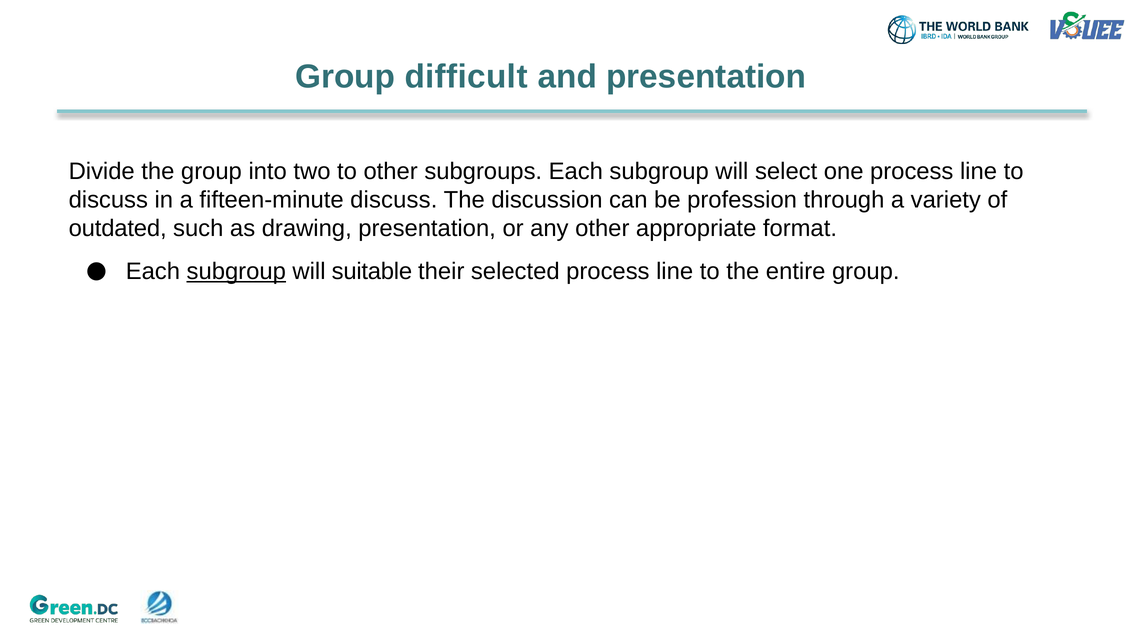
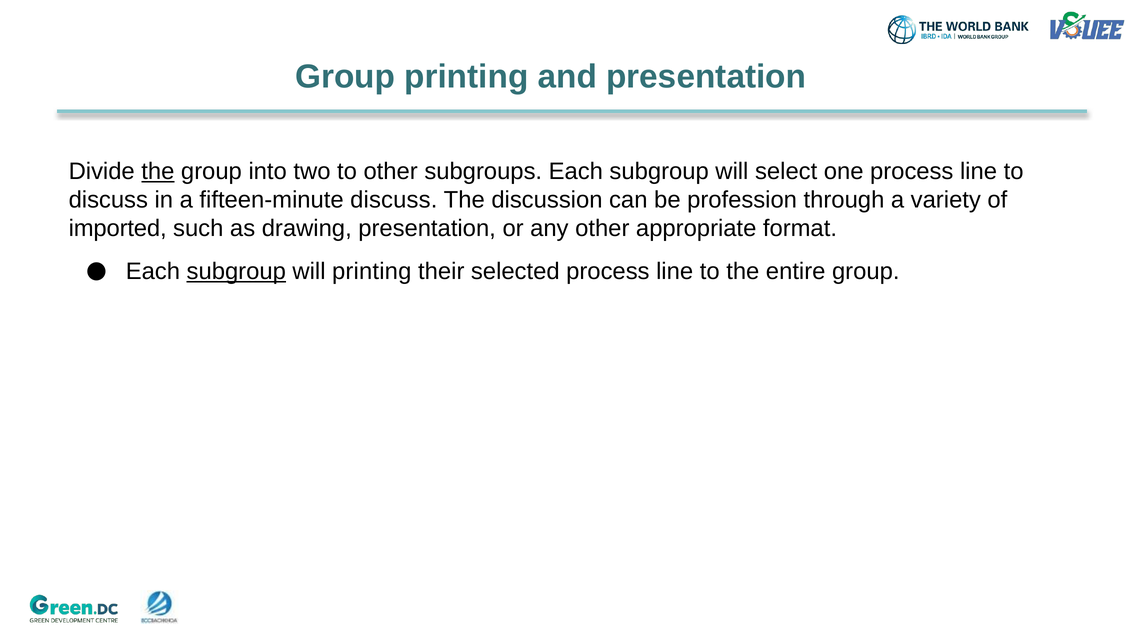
Group difficult: difficult -> printing (466, 77)
the underline: none -> present (158, 172)
outdated: outdated -> imported (118, 229)
will suitable: suitable -> printing (372, 272)
